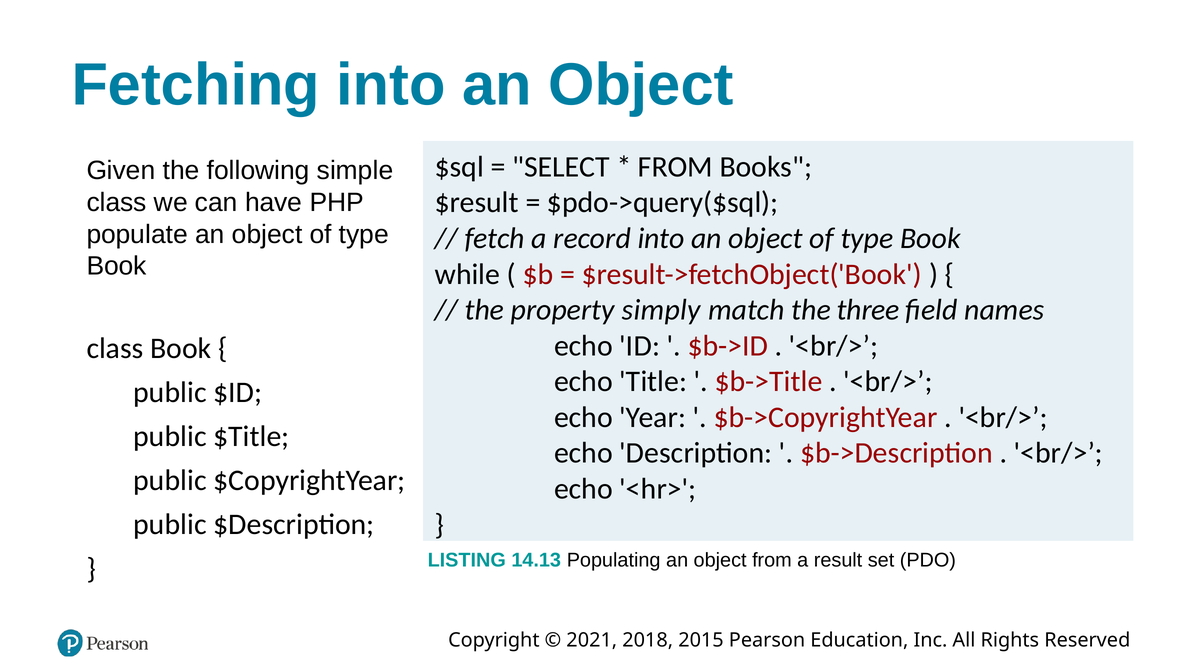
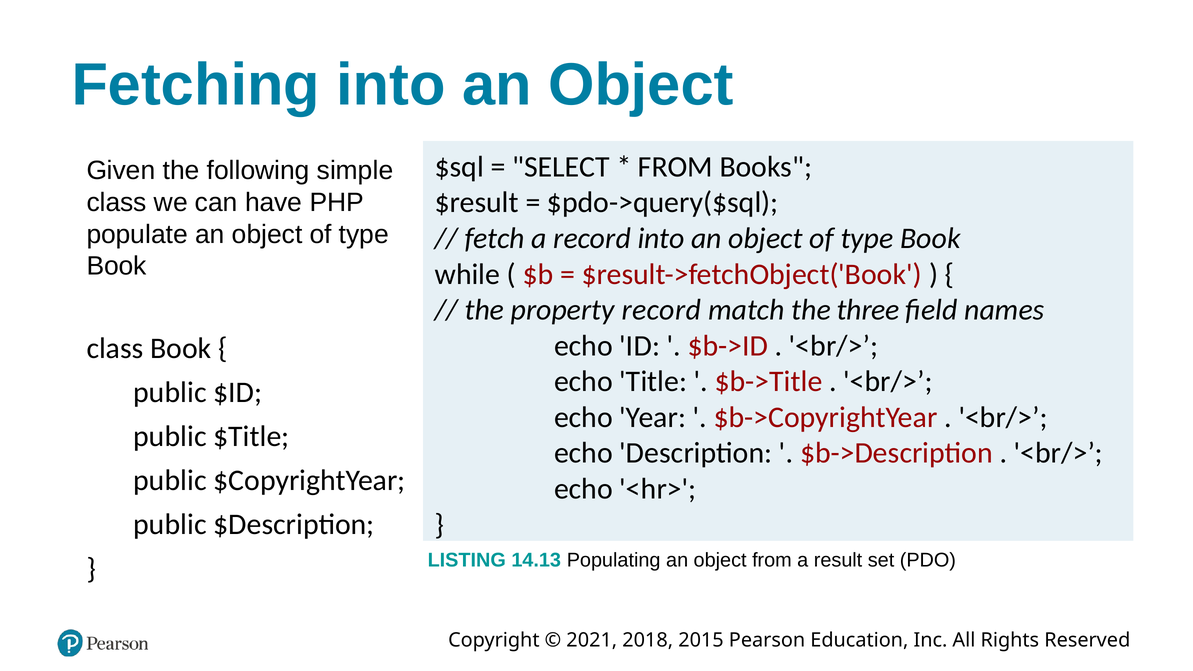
property simply: simply -> record (661, 310)
